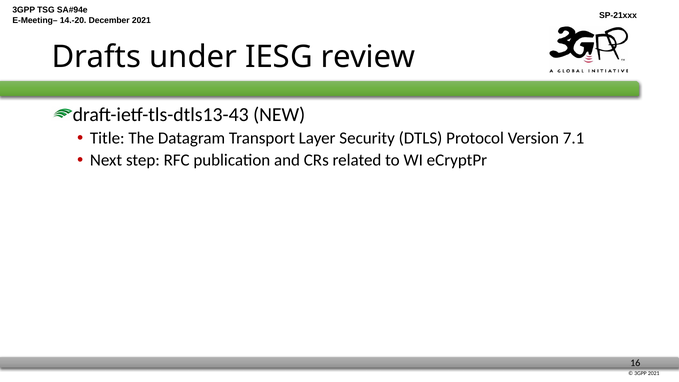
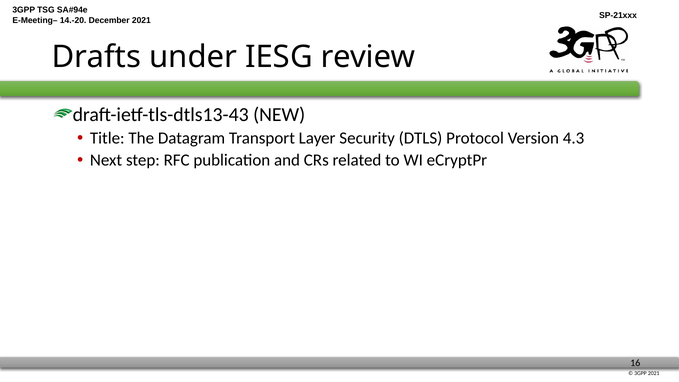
7.1: 7.1 -> 4.3 (574, 138)
